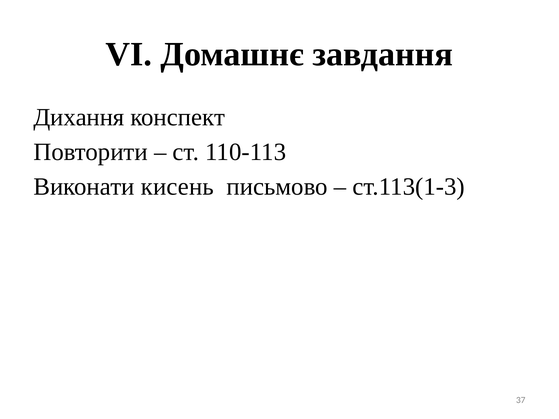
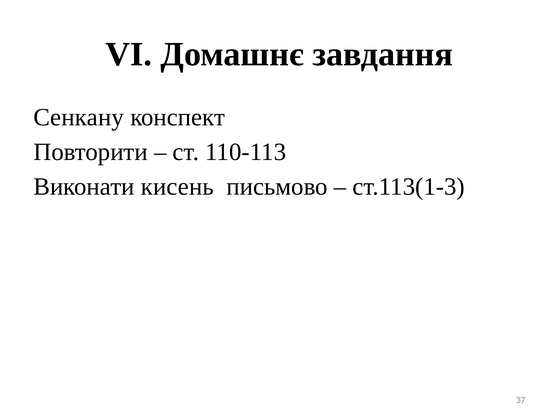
Дихання: Дихання -> Сенкану (79, 117)
